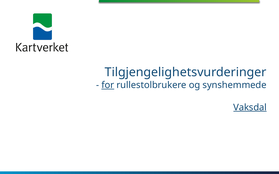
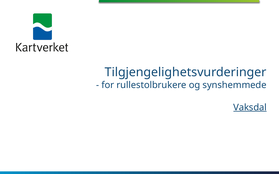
for underline: present -> none (108, 85)
